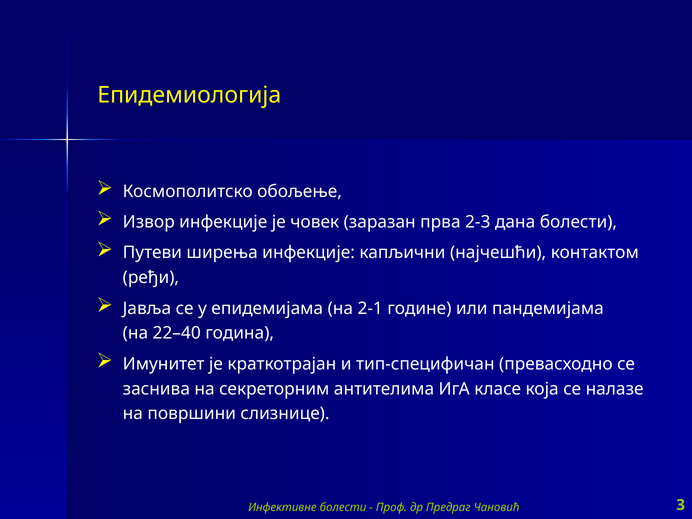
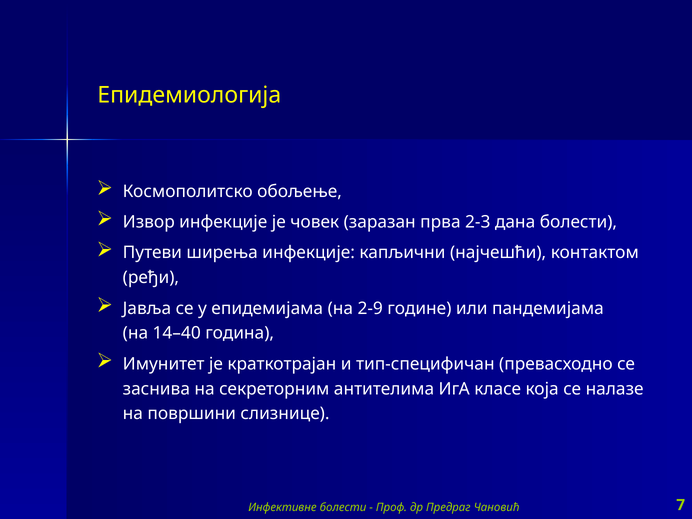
2-1: 2-1 -> 2-9 (370, 308)
22–40: 22–40 -> 14–40 (177, 333)
3: 3 -> 7 (681, 505)
